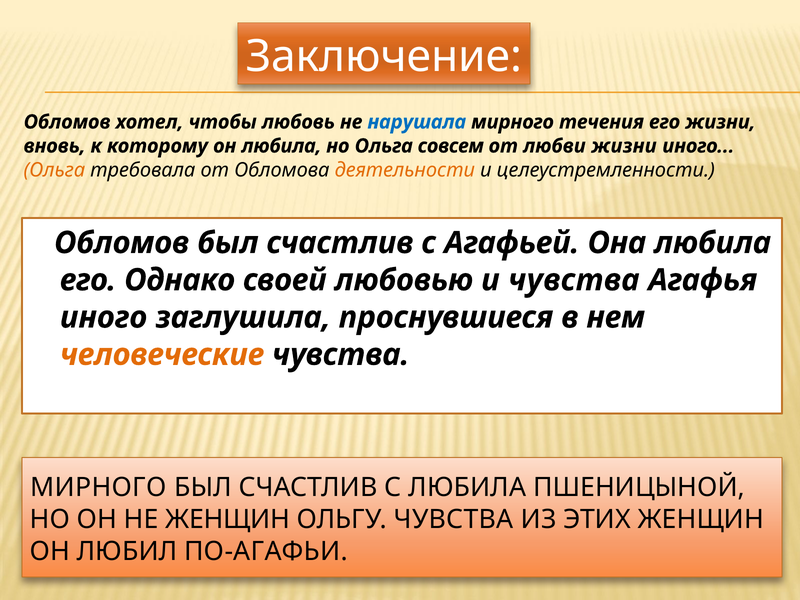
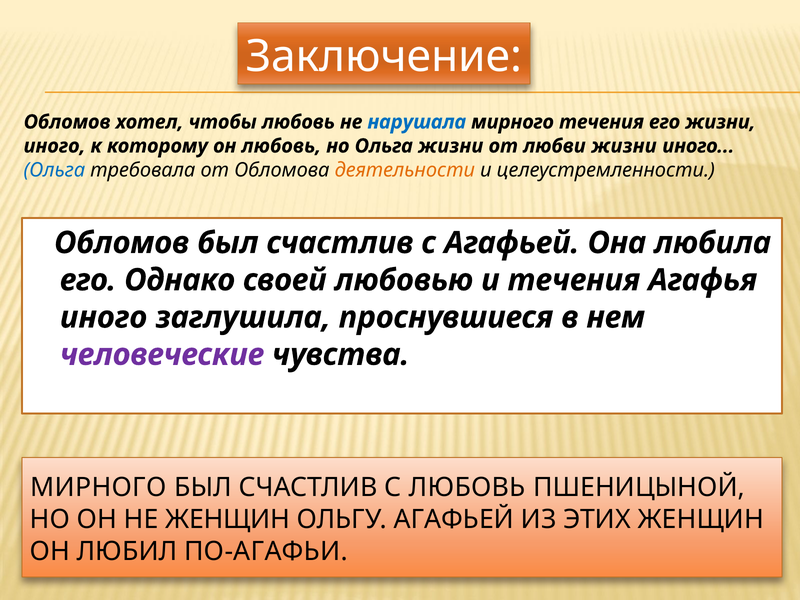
вновь: вновь -> иного (54, 146)
он любила: любила -> любовь (281, 146)
Ольга совсем: совсем -> жизни (451, 146)
Ольга colour: orange -> blue (54, 170)
и чувства: чувства -> течения (574, 280)
человеческие colour: orange -> purple (162, 355)
С ЛЮБИЛА: ЛЮБИЛА -> ЛЮБОВЬ (467, 487)
ОЛЬГУ ЧУВСТВА: ЧУВСТВА -> АГАФЬЕЙ (454, 519)
